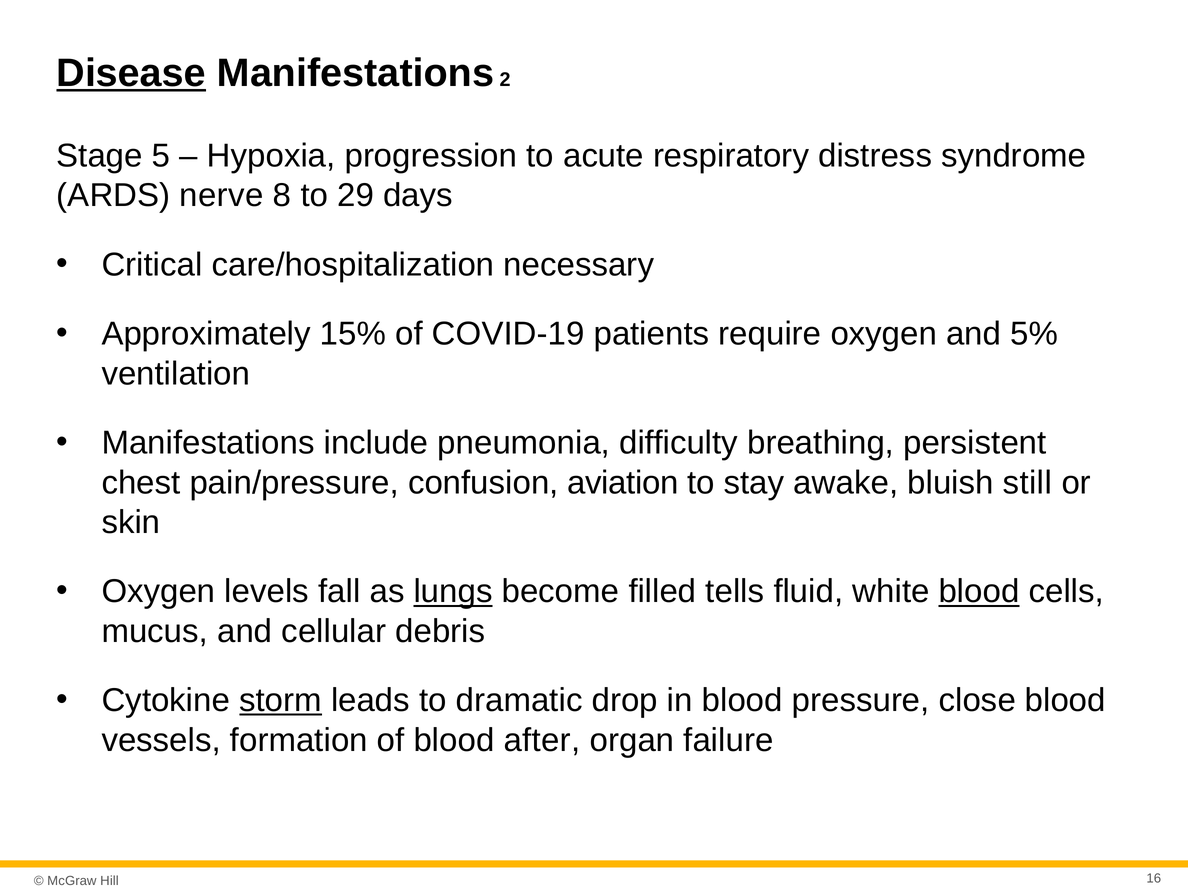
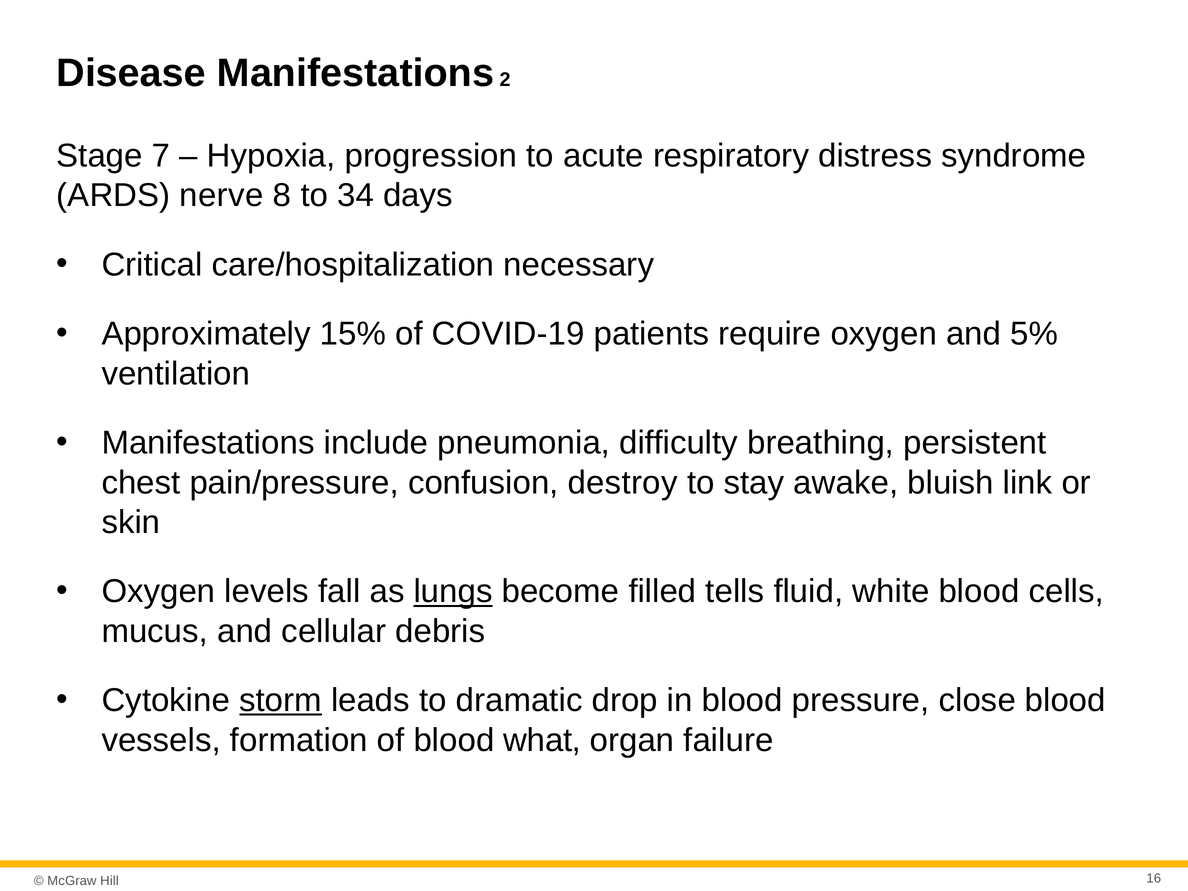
Disease underline: present -> none (131, 73)
5: 5 -> 7 (161, 156)
29: 29 -> 34 (356, 195)
aviation: aviation -> destroy (623, 483)
still: still -> link (1028, 483)
blood underline: present -> none (979, 592)
after: after -> what (542, 740)
